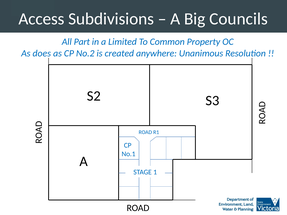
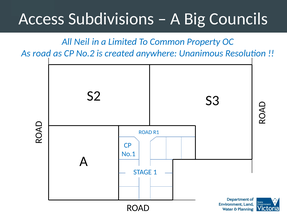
Part: Part -> Neil (82, 42)
As does: does -> road (42, 53)
